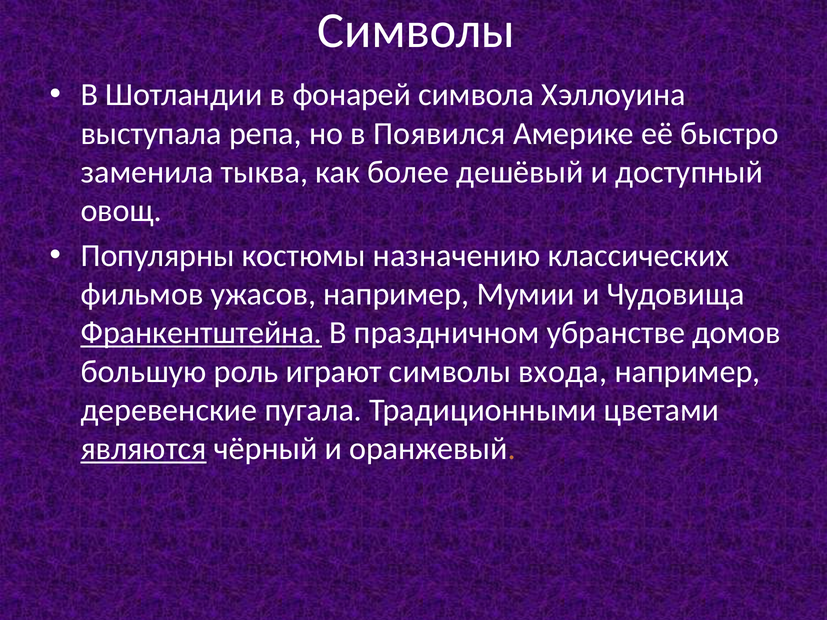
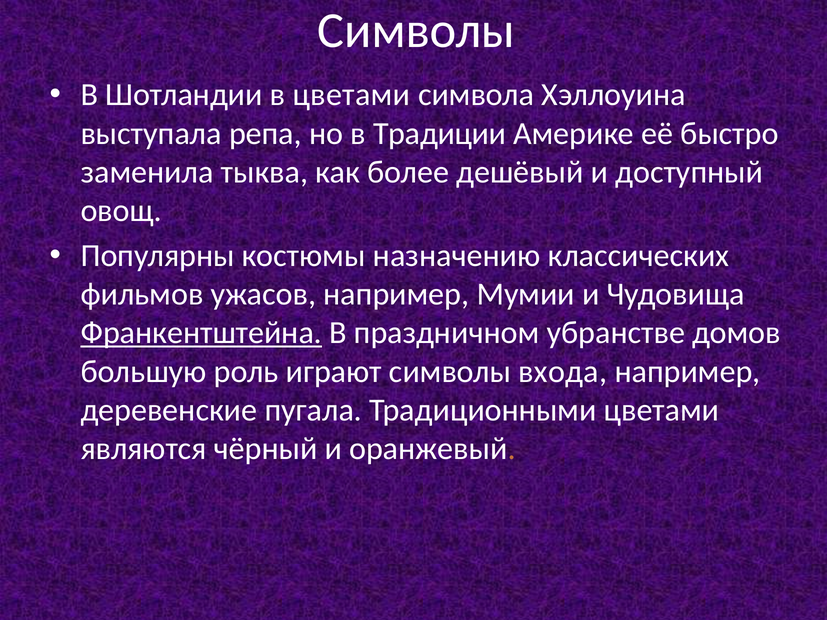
в фонарей: фонарей -> цветами (352, 95)
Появился: Появился -> Традиции (440, 133)
являются underline: present -> none (144, 449)
